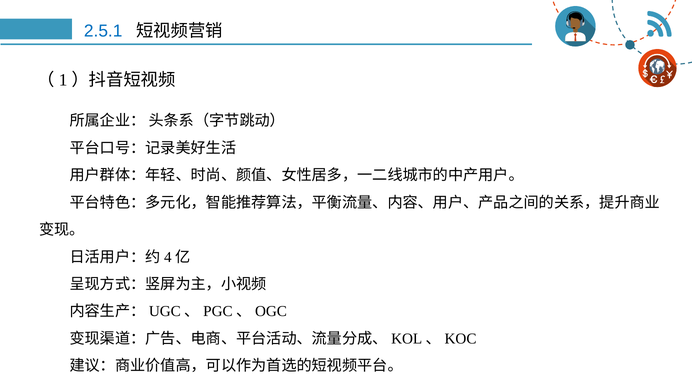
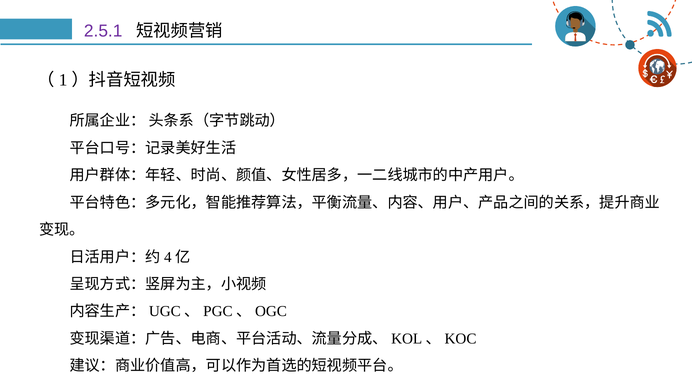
2.5.1 colour: blue -> purple (103, 31)
